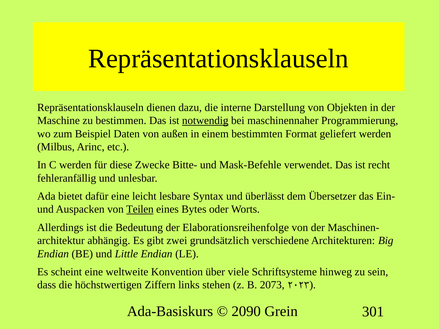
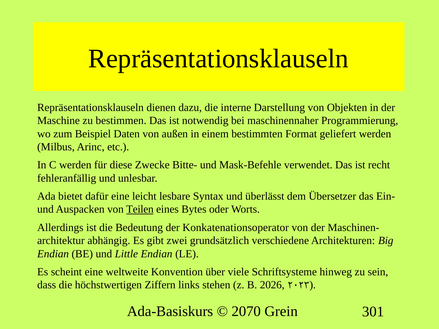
notwendig underline: present -> none (205, 121)
Elaborationsreihenfolge: Elaborationsreihenfolge -> Konkatenationsoperator (236, 228)
2073: 2073 -> 2026 (272, 285)
2090: 2090 -> 2070 (246, 312)
